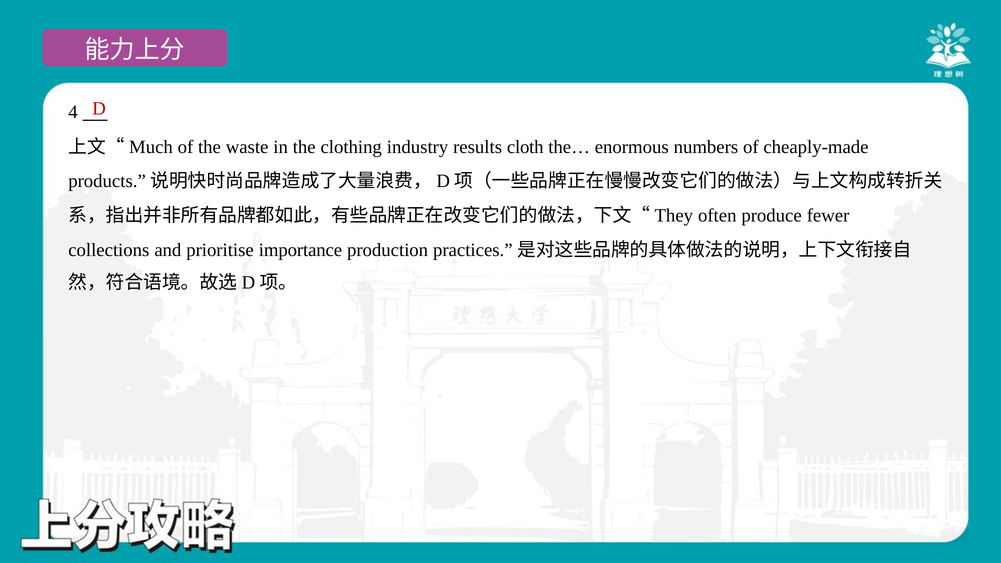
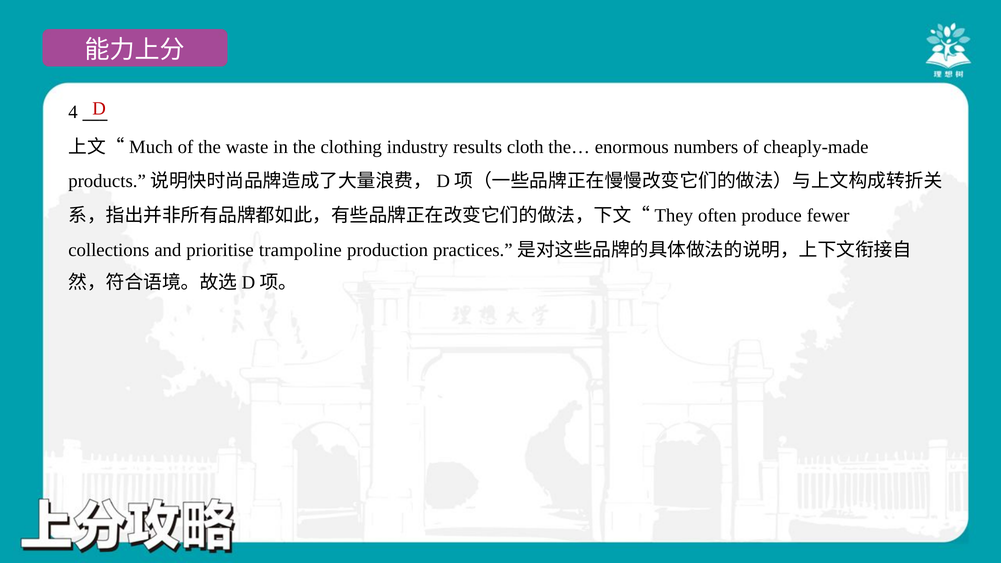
importance: importance -> trampoline (300, 250)
